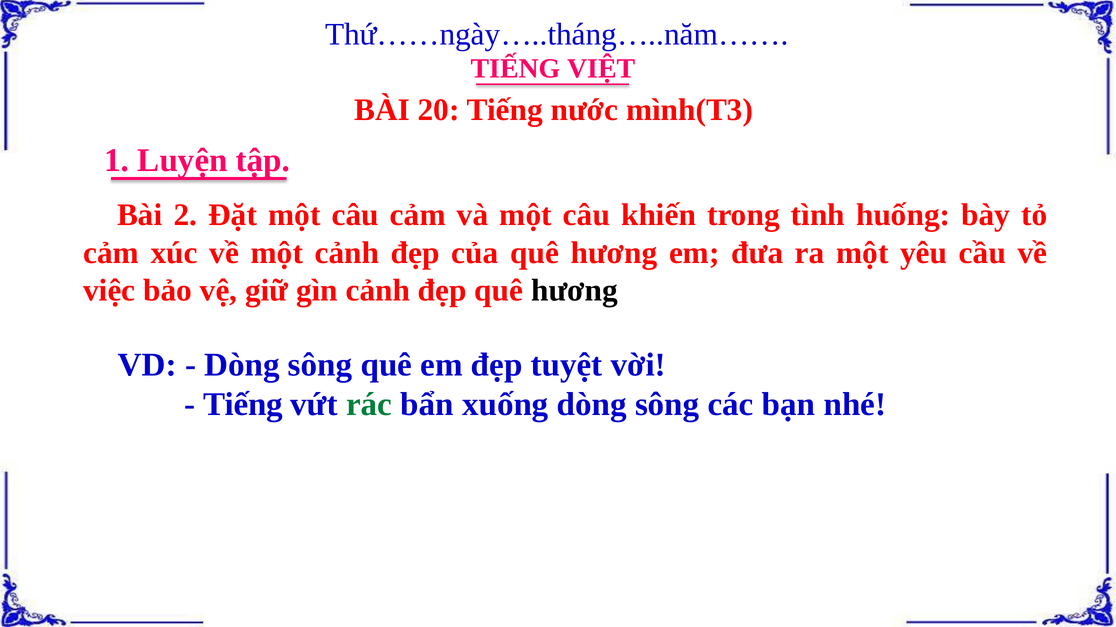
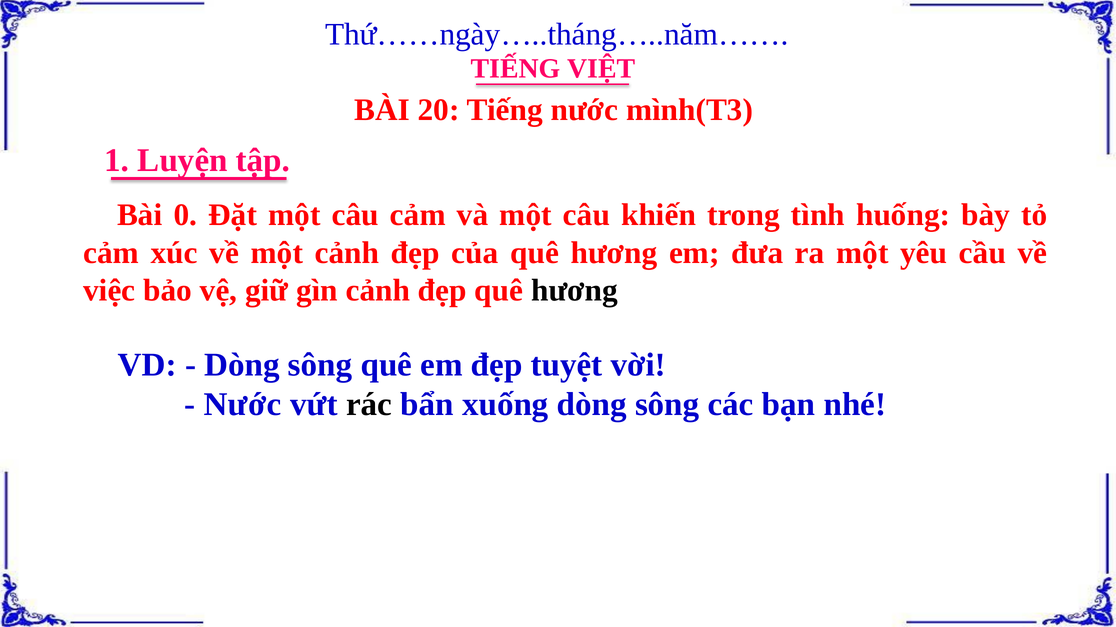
2: 2 -> 0 (185, 215)
Tiếng: Tiếng -> Nước (243, 405)
rác colour: green -> black (369, 405)
